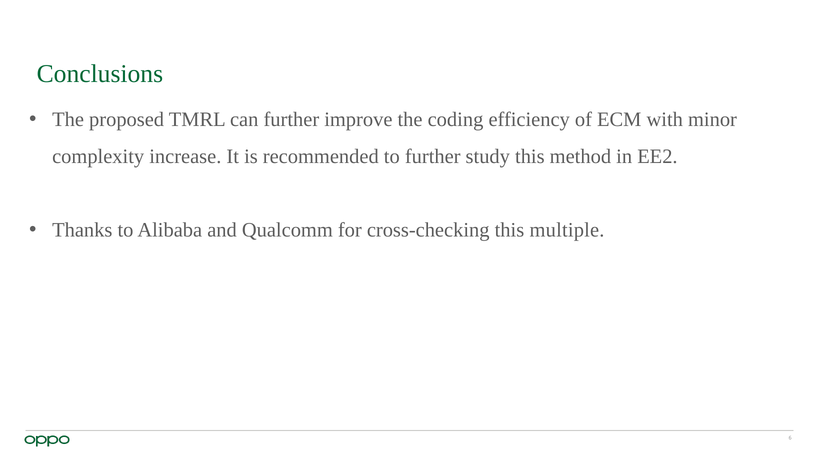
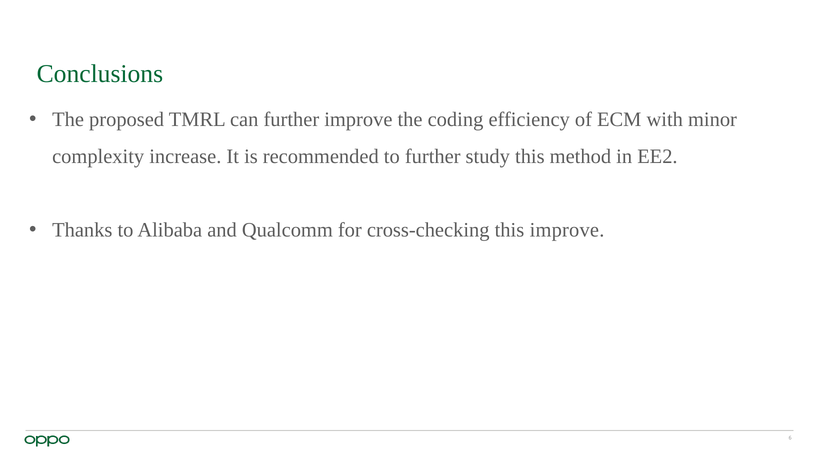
this multiple: multiple -> improve (567, 230)
